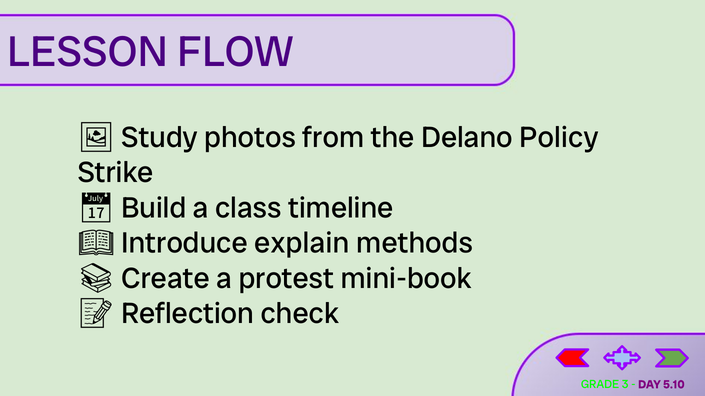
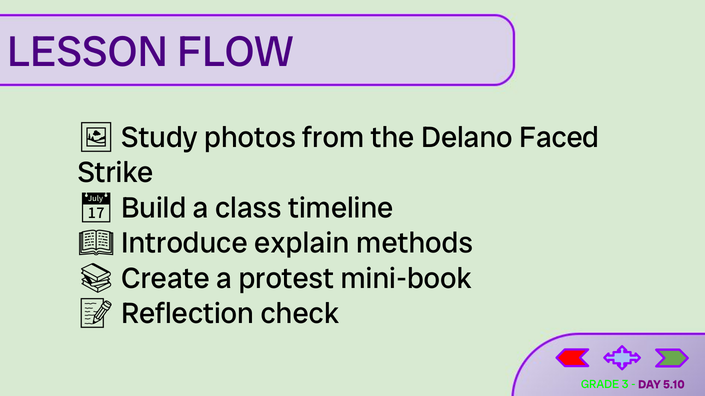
Policy: Policy -> Faced (559, 138)
